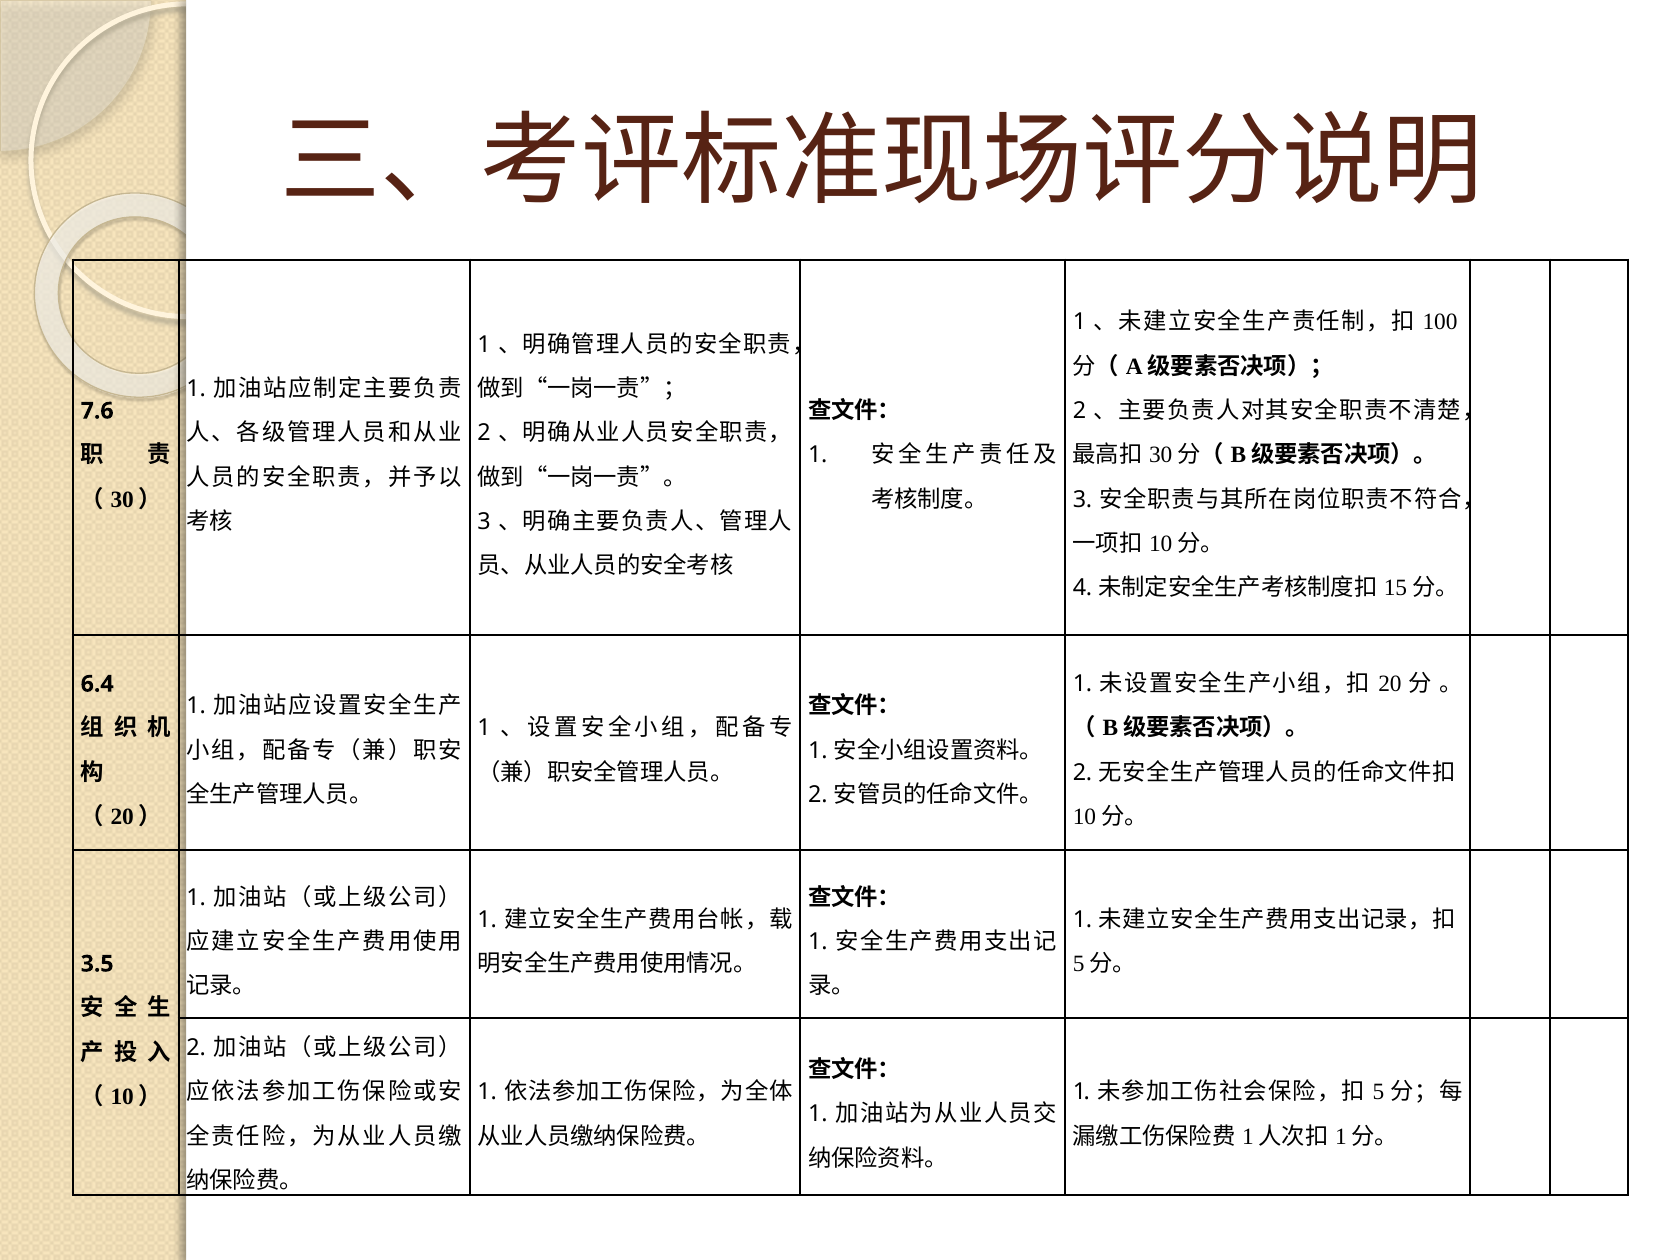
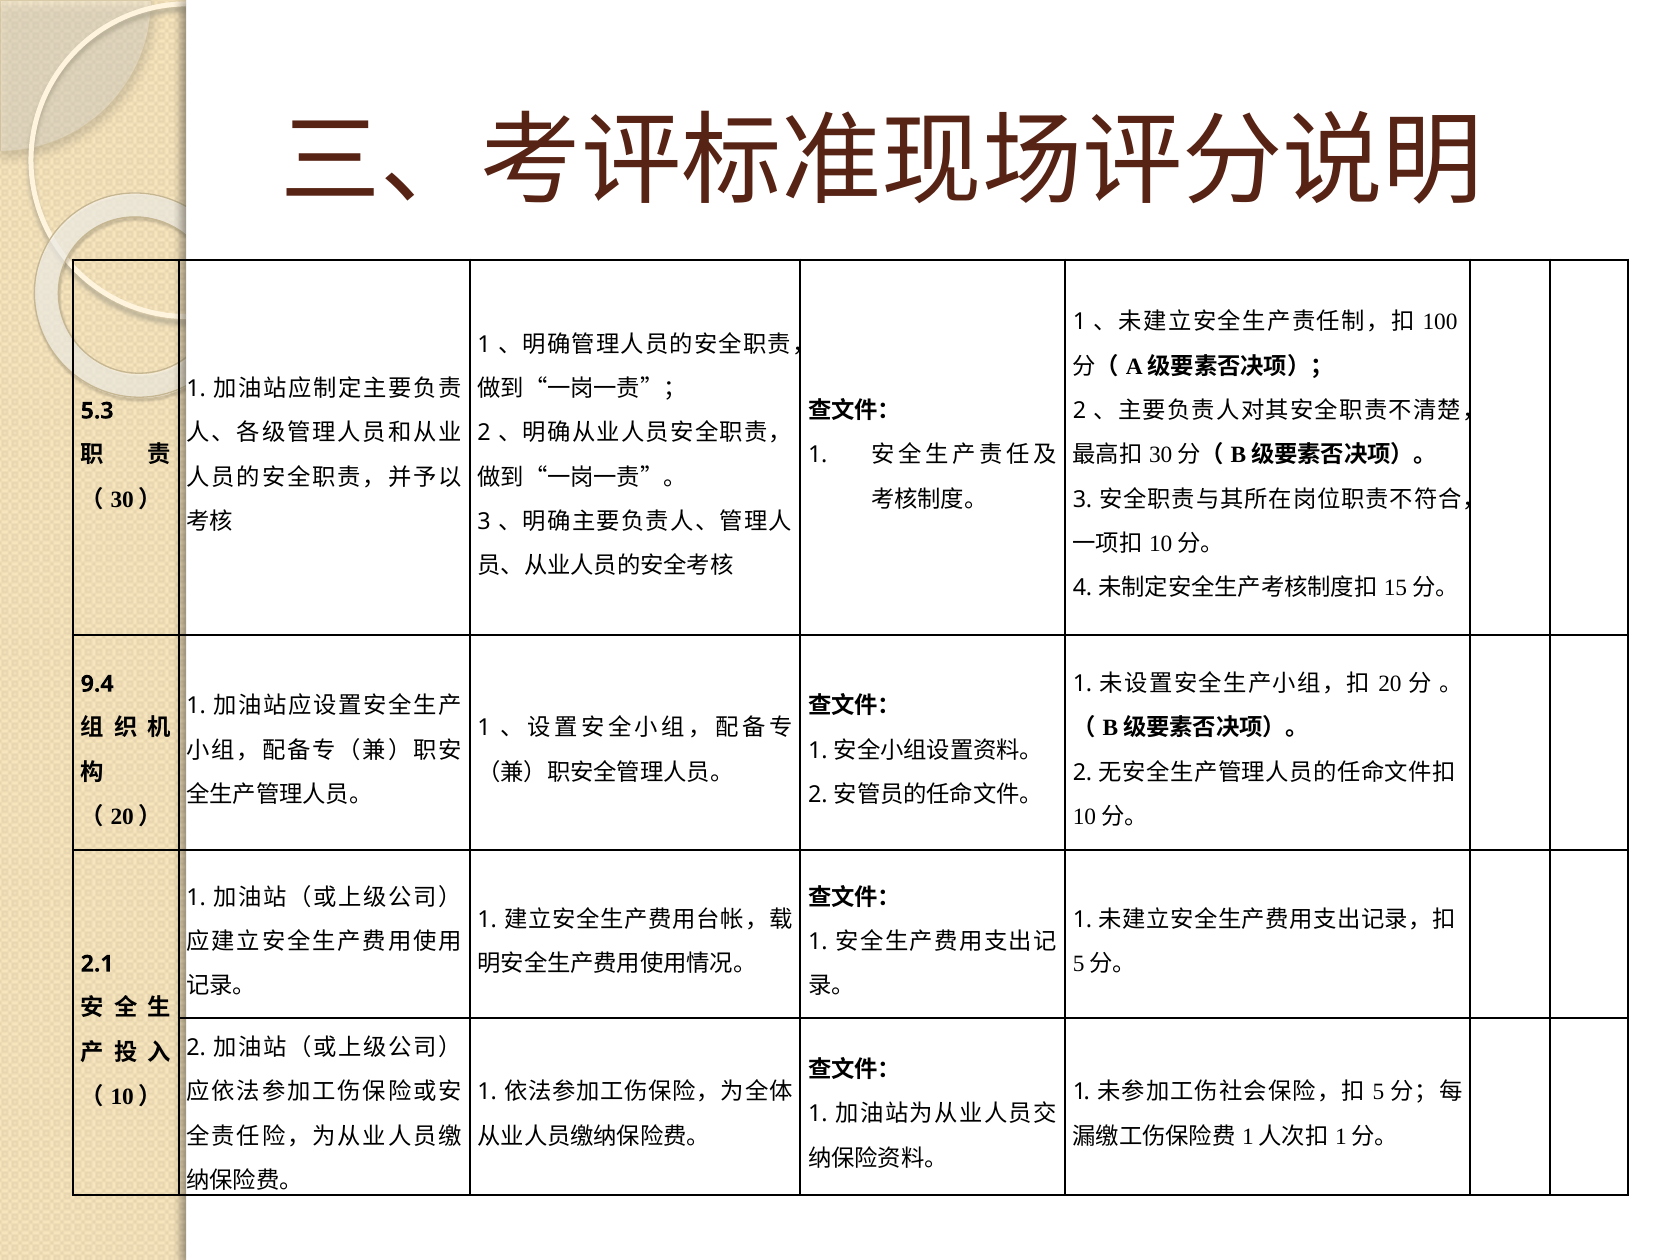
7.6: 7.6 -> 5.3 (97, 411)
6.4: 6.4 -> 9.4 (97, 684)
3.5: 3.5 -> 2.1 (97, 964)
